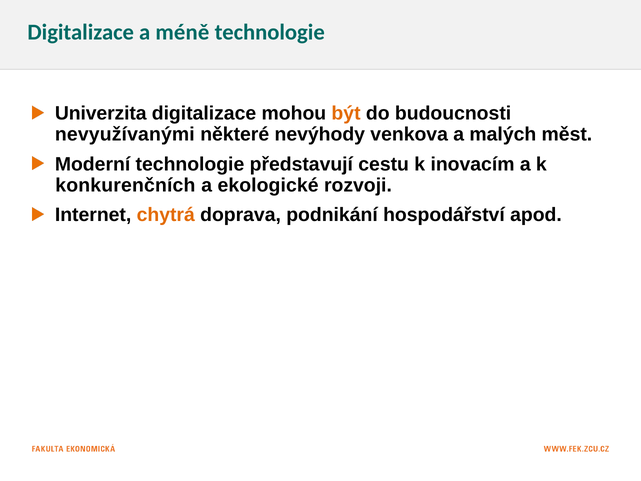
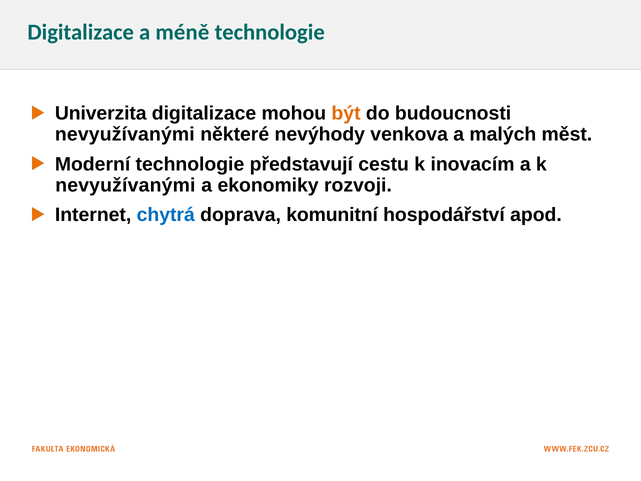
konkurenčních: konkurenčních -> nevyužívanými (125, 185)
ekologické: ekologické -> ekonomiky (268, 185)
chytrá colour: orange -> blue (166, 215)
podnikání: podnikání -> komunitní (332, 215)
